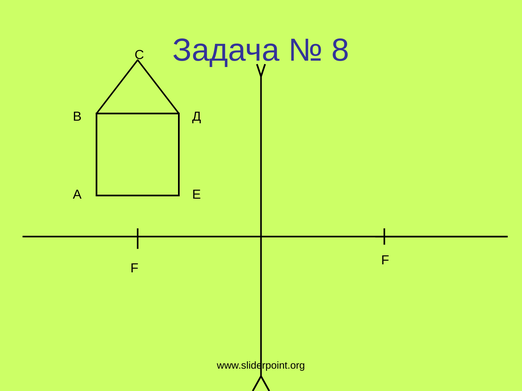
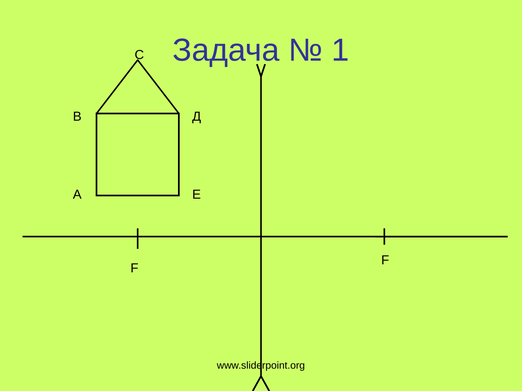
8: 8 -> 1 (340, 51)
